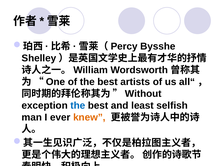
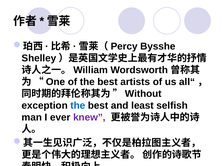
knew colour: orange -> purple (89, 118)
